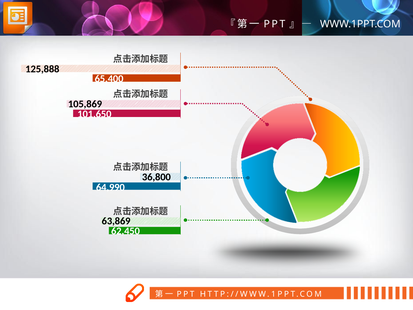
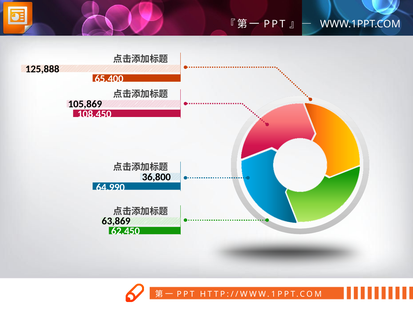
101,650: 101,650 -> 108,450 (94, 114)
